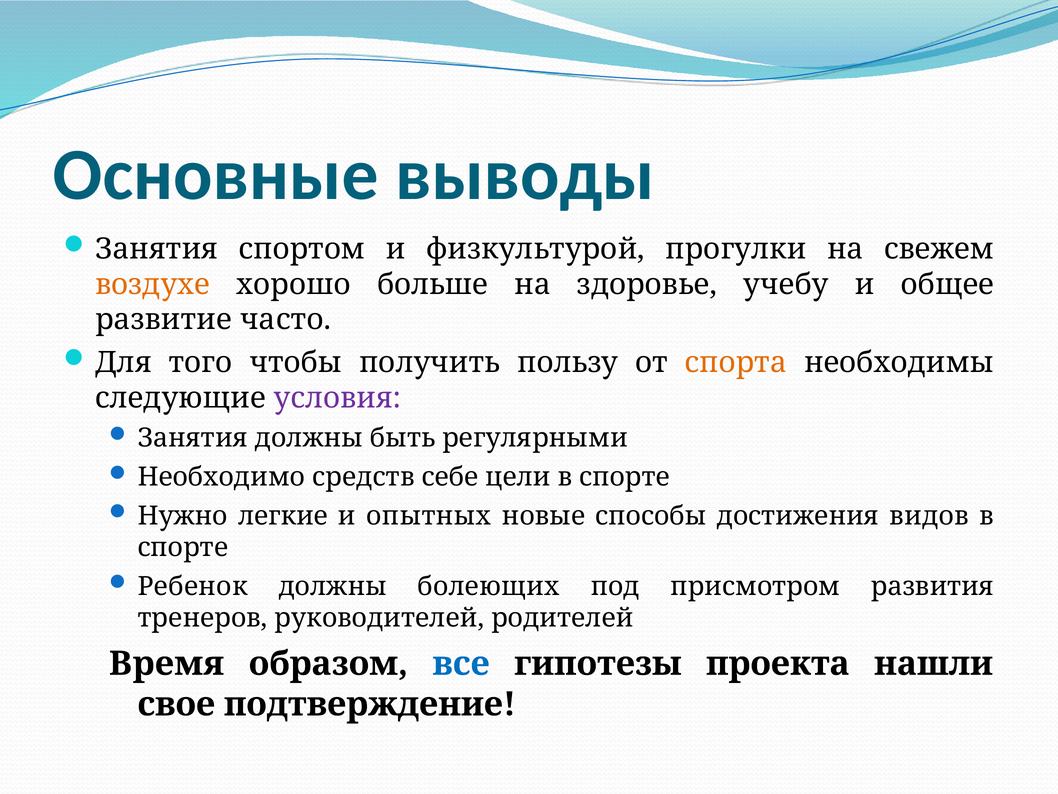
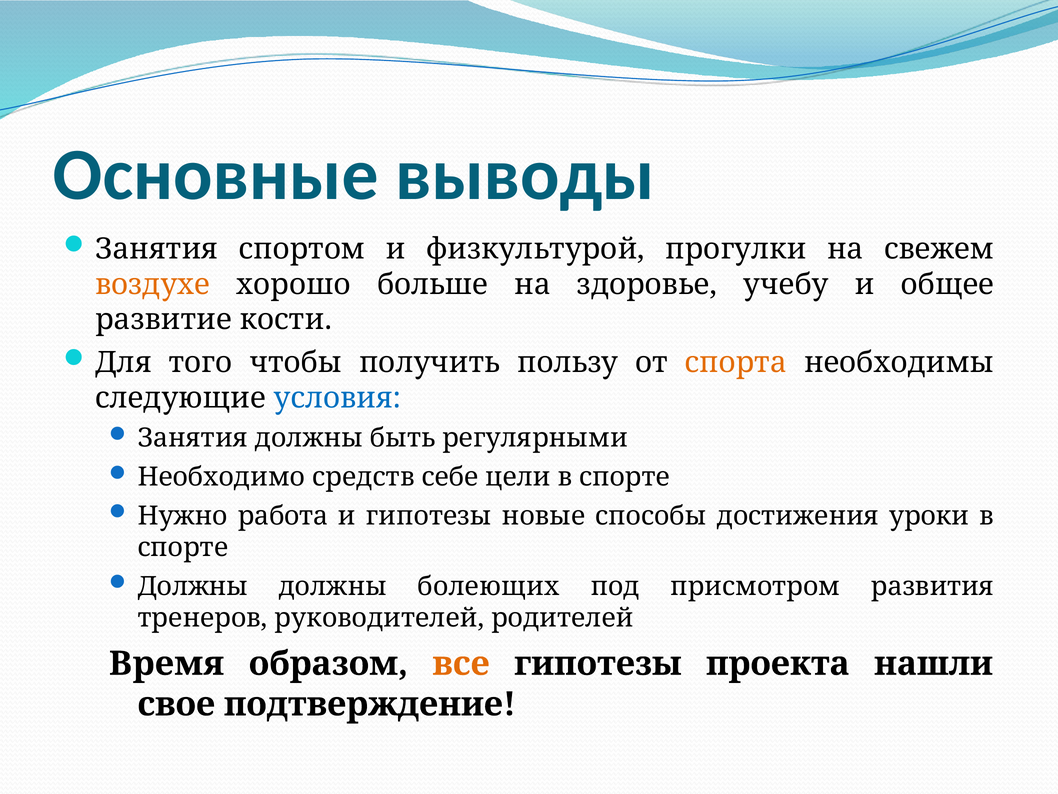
часто: часто -> кости (286, 319)
условия colour: purple -> blue (338, 398)
легкие: легкие -> работа (283, 516)
и опытных: опытных -> гипотезы (429, 516)
видов: видов -> уроки (929, 516)
Ребенок: Ребенок -> Должны (193, 586)
все colour: blue -> orange (461, 663)
